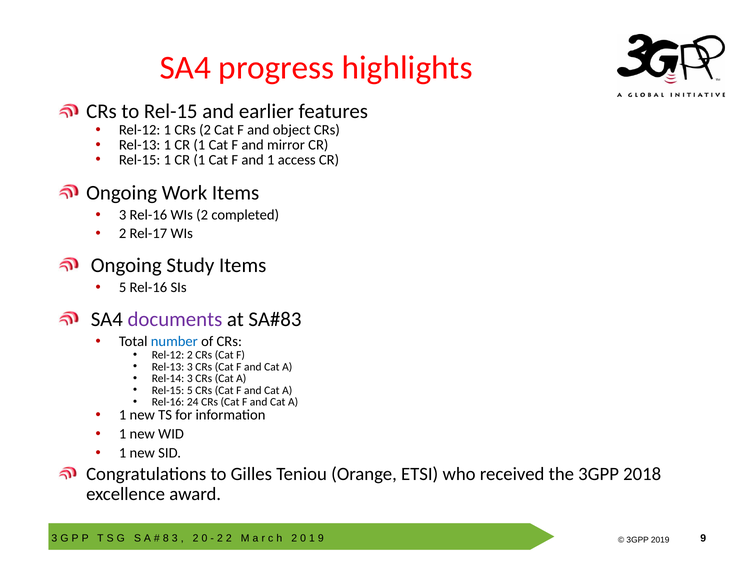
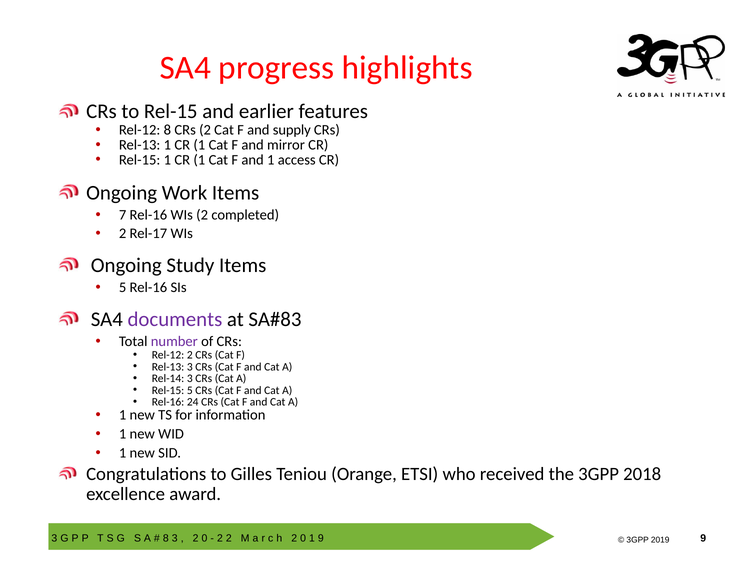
Rel-12 1: 1 -> 8 (167, 130)
object: object -> supply (292, 130)
3: 3 -> 7 (123, 215)
number colour: blue -> purple (174, 341)
